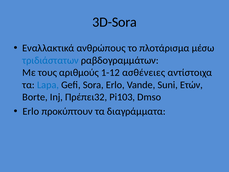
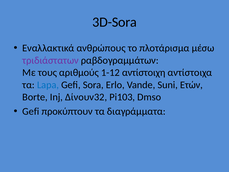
τριδιάστατων colour: blue -> purple (51, 60)
ασθένειες: ασθένειες -> αντίστοιχη (144, 72)
Πρέπει32: Πρέπει32 -> Δίνουν32 (86, 97)
Erlo: Erlo -> Gefi (31, 111)
